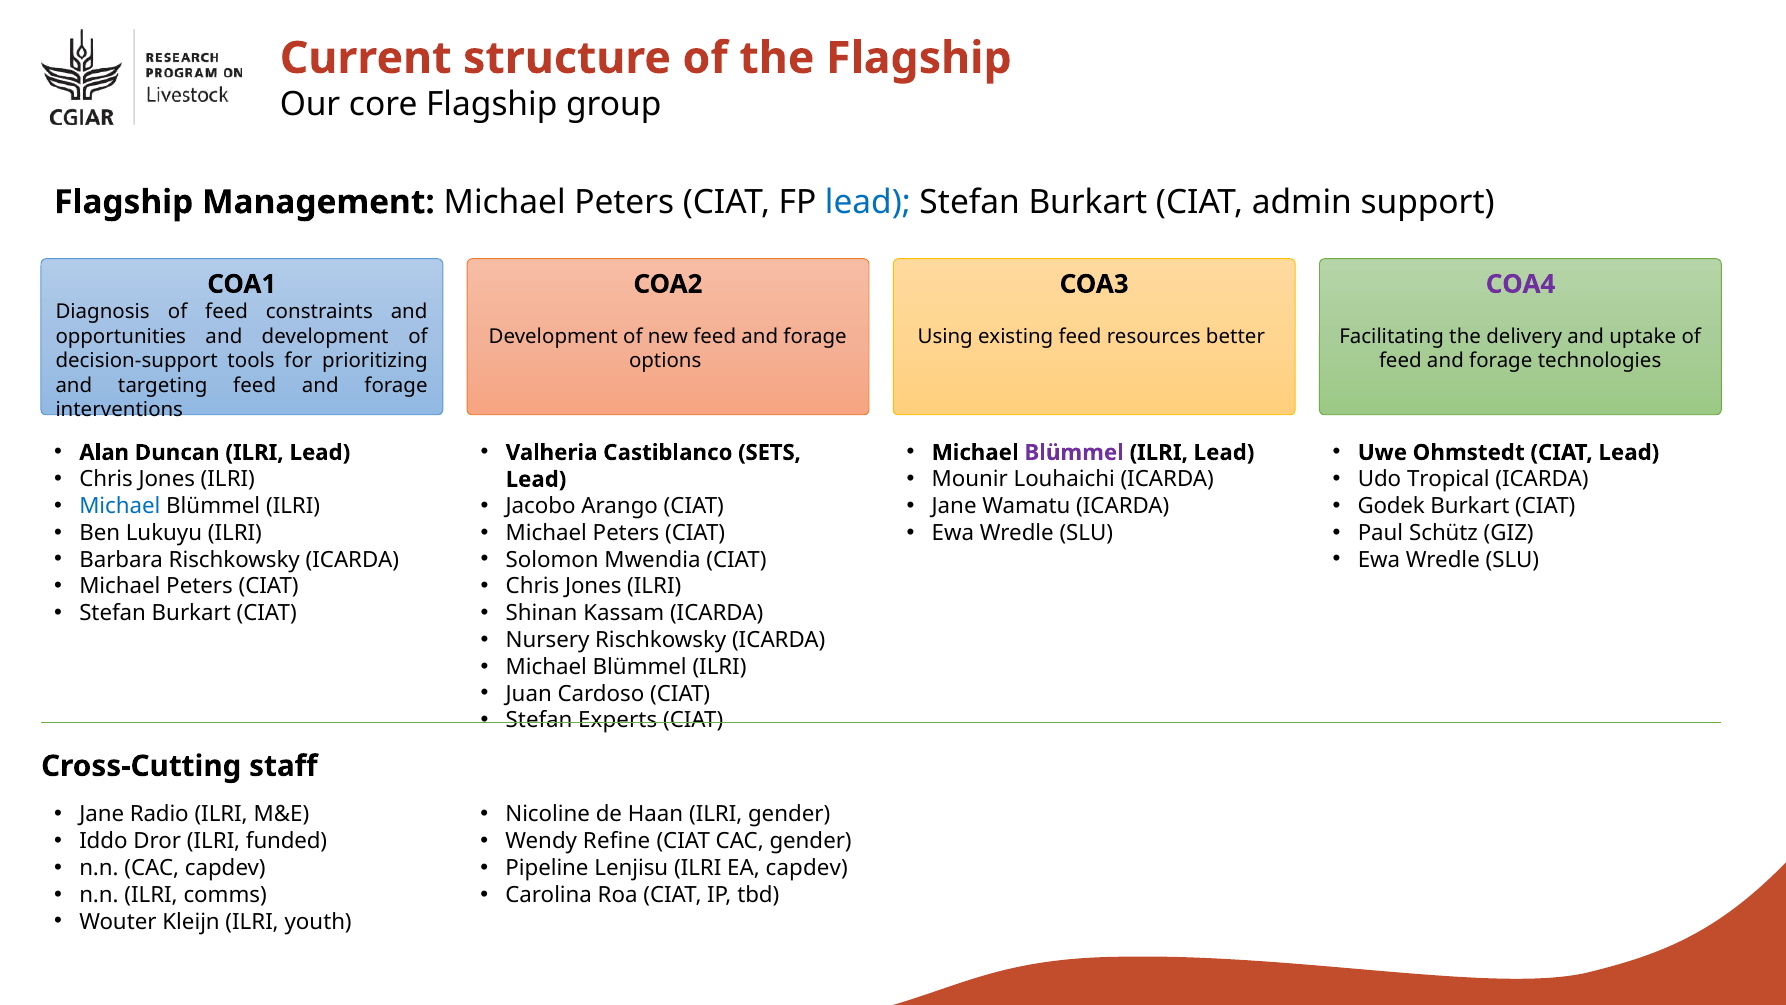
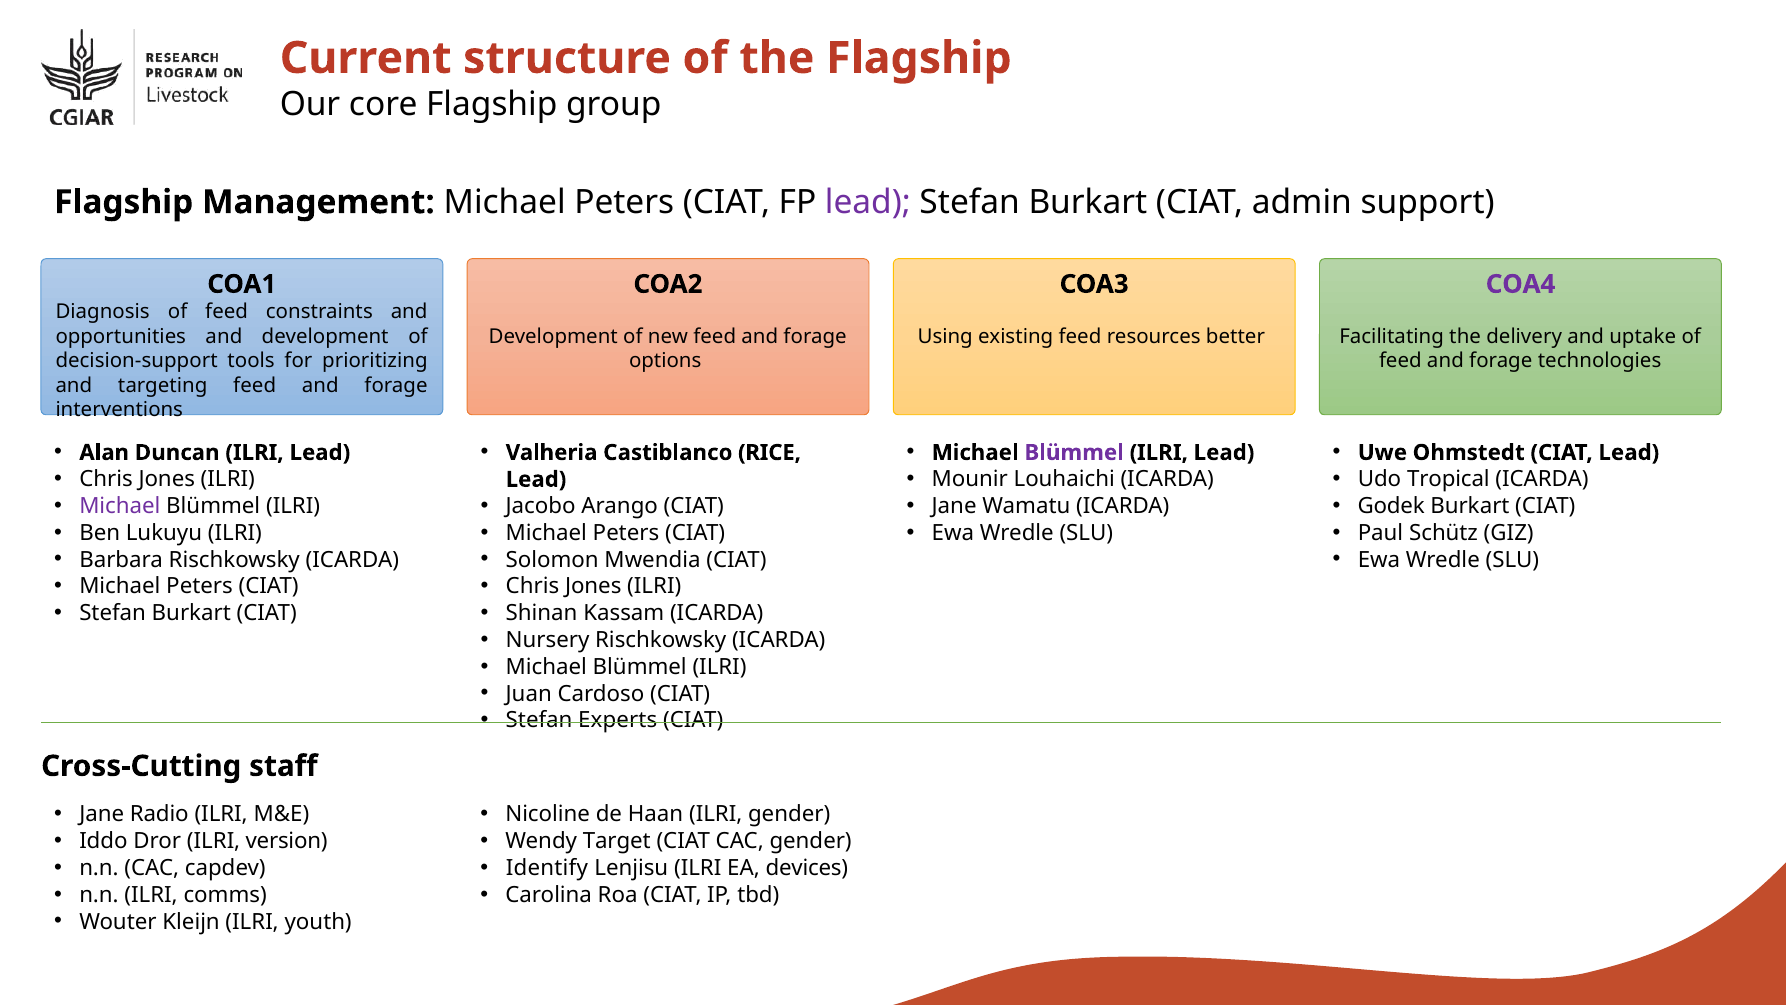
lead colour: blue -> purple (868, 202)
SETS: SETS -> RICE (769, 452)
Michael colour: blue -> purple (120, 506)
funded: funded -> version (287, 841)
Refine: Refine -> Target (617, 841)
Pipeline: Pipeline -> Identify (547, 868)
EA capdev: capdev -> devices (807, 868)
